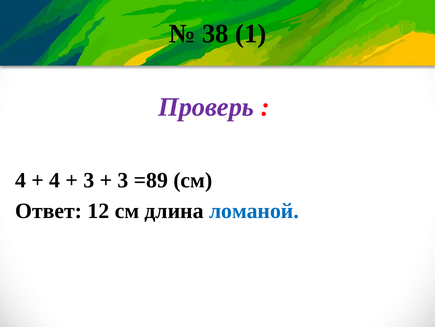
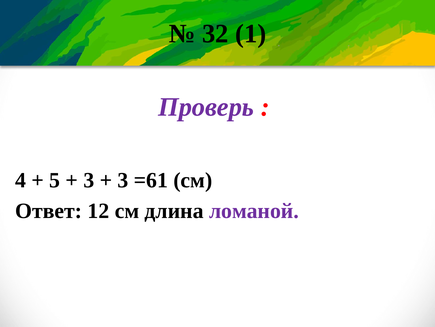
38: 38 -> 32 (215, 34)
4: 4 -> 5 (55, 180)
=89: =89 -> =61 (151, 180)
ломаной colour: blue -> purple (254, 210)
